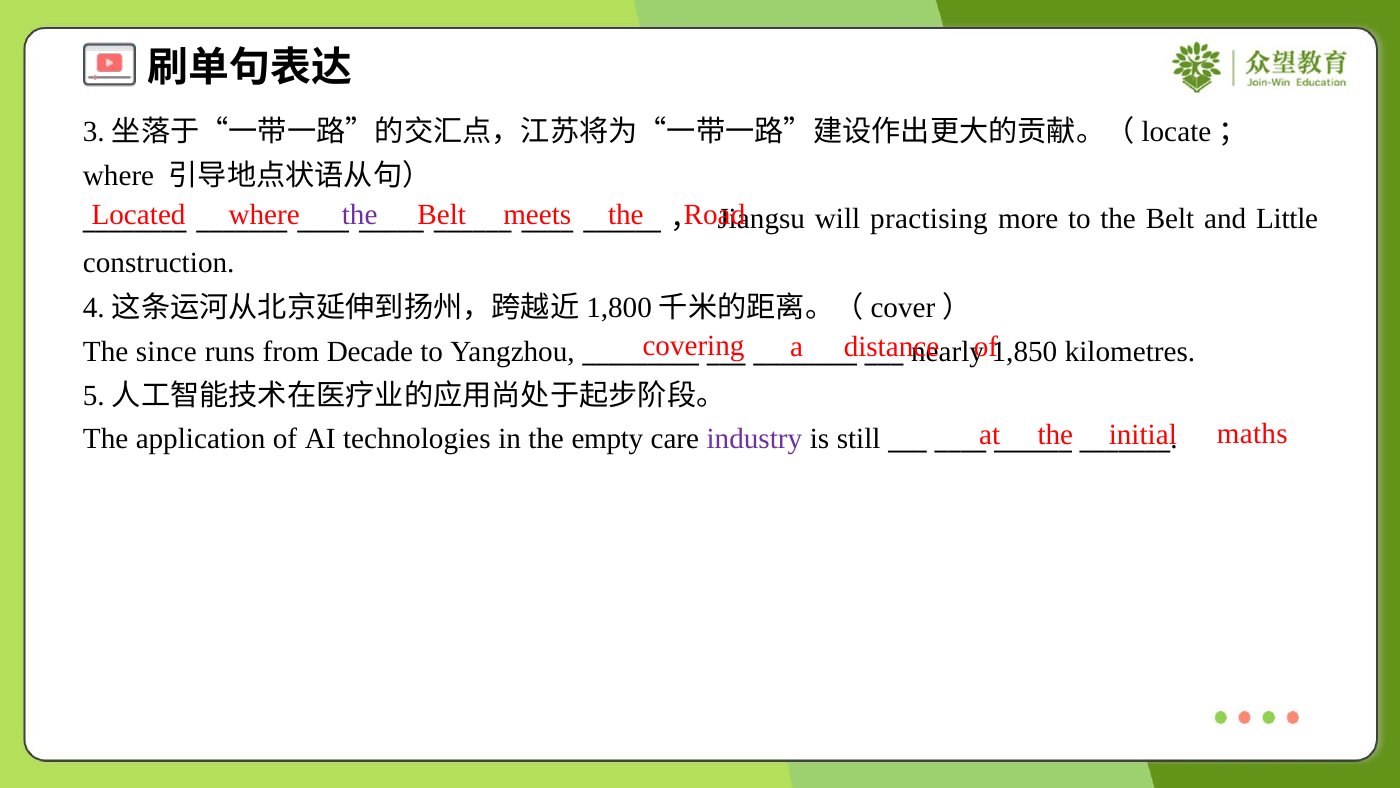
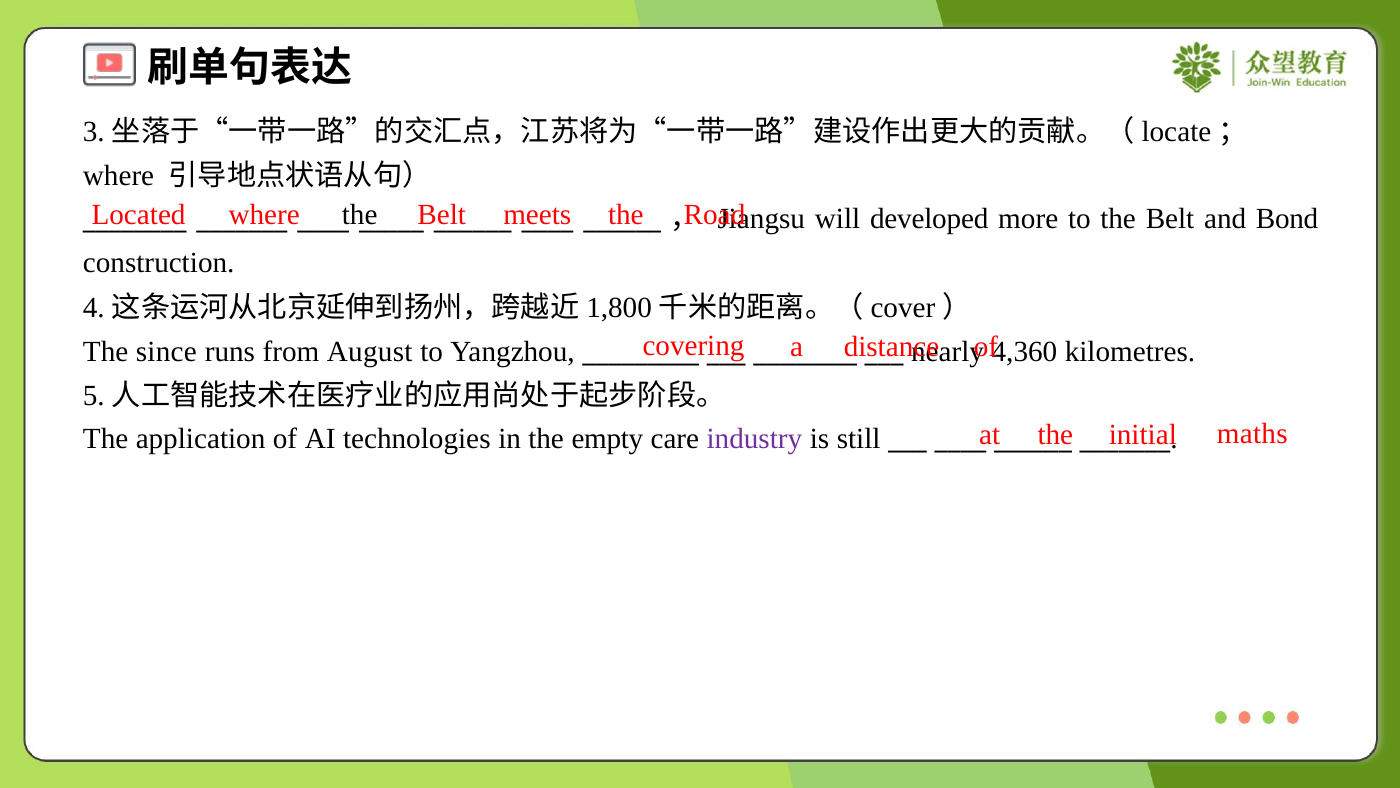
the colour: purple -> black (360, 215)
practising: practising -> developed (929, 219)
Little: Little -> Bond (1287, 219)
Decade: Decade -> August (370, 351)
1,850: 1,850 -> 4,360 (1024, 351)
